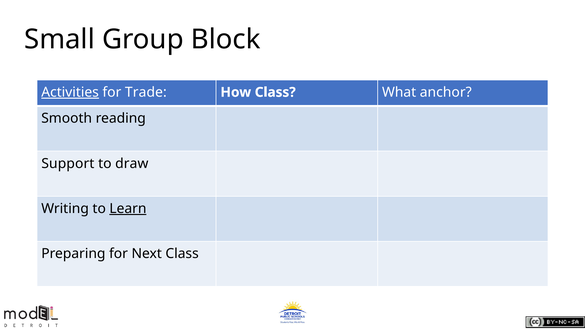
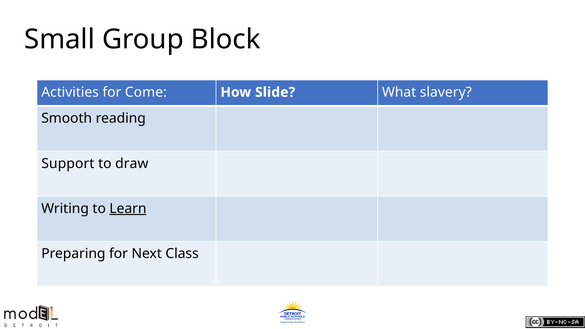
Activities underline: present -> none (70, 92)
Trade: Trade -> Come (146, 92)
How Class: Class -> Slide (275, 92)
anchor: anchor -> slavery (446, 92)
